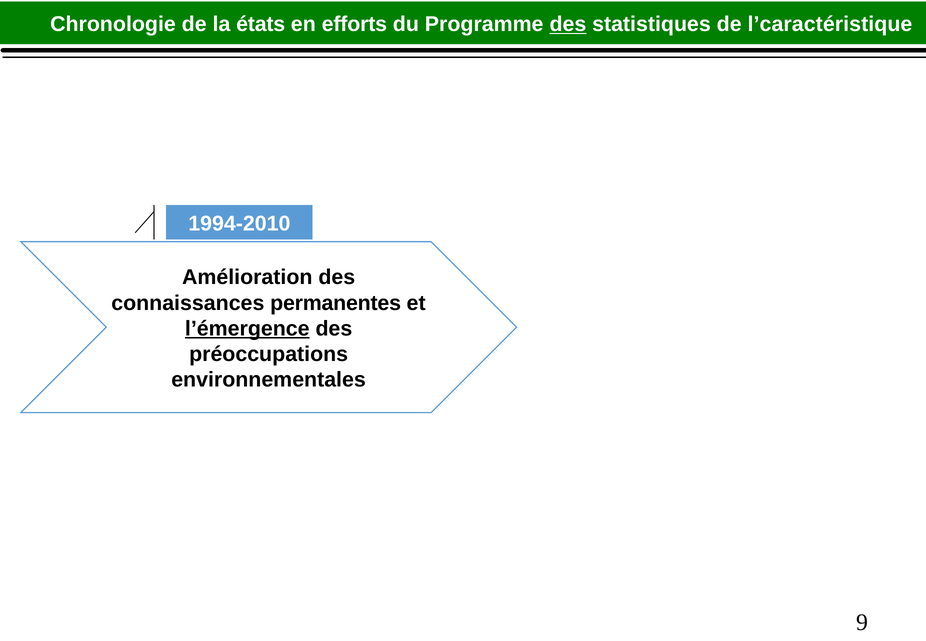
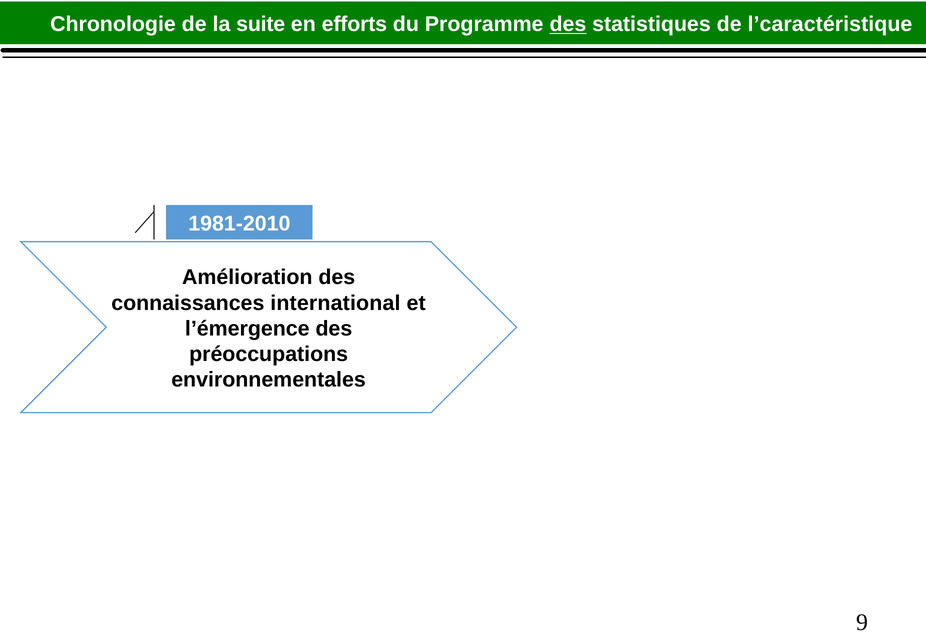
états: états -> suite (261, 24)
1994-2010: 1994-2010 -> 1981-2010 (239, 224)
permanentes: permanentes -> international (335, 303)
l’émergence underline: present -> none (247, 329)
